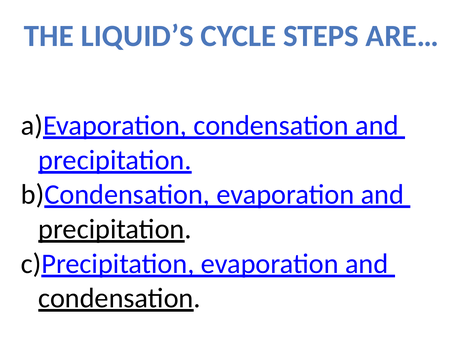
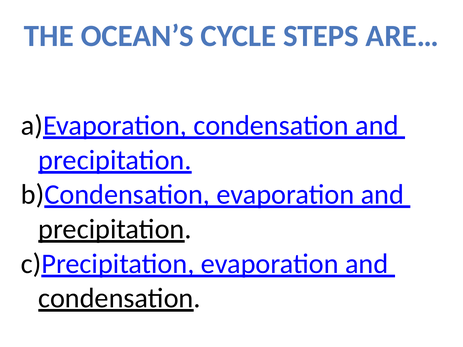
LIQUID’S: LIQUID’S -> OCEAN’S (137, 36)
